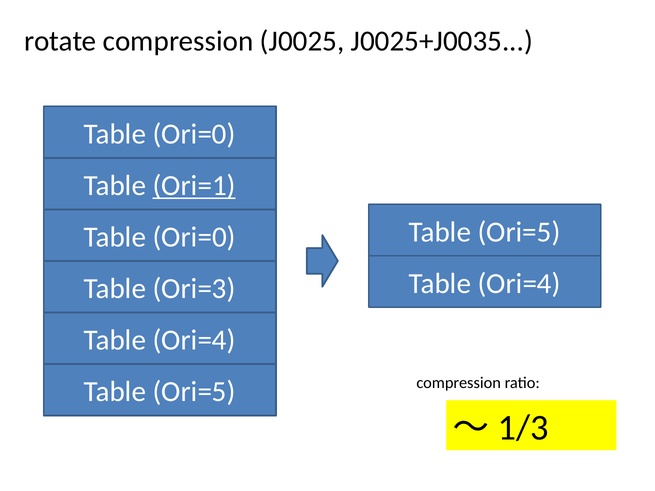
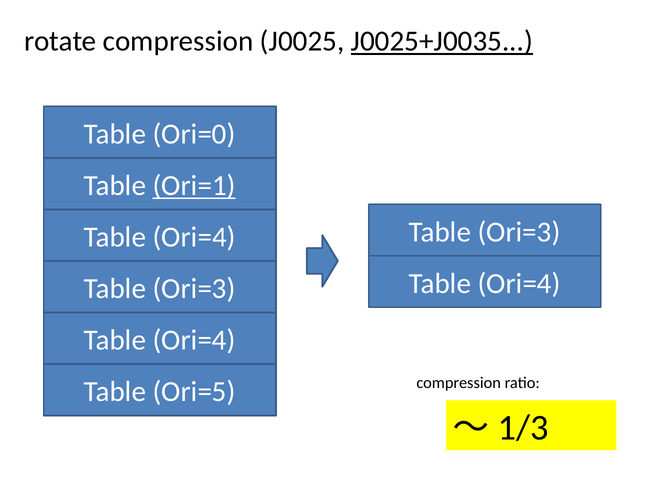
J0025+J0035 underline: none -> present (442, 41)
Ori=5: Ori=5 -> Ori=3 (519, 232)
Ori=0: Ori=0 -> Ori=4 (194, 237)
